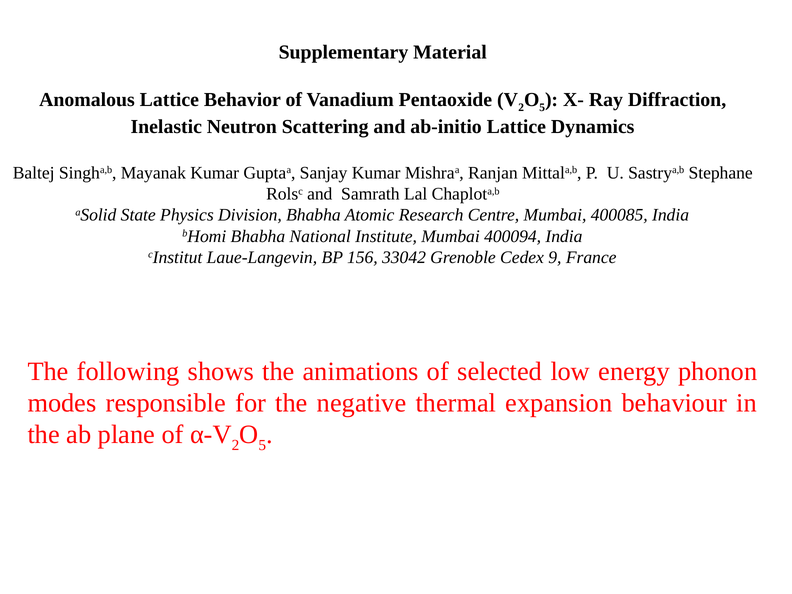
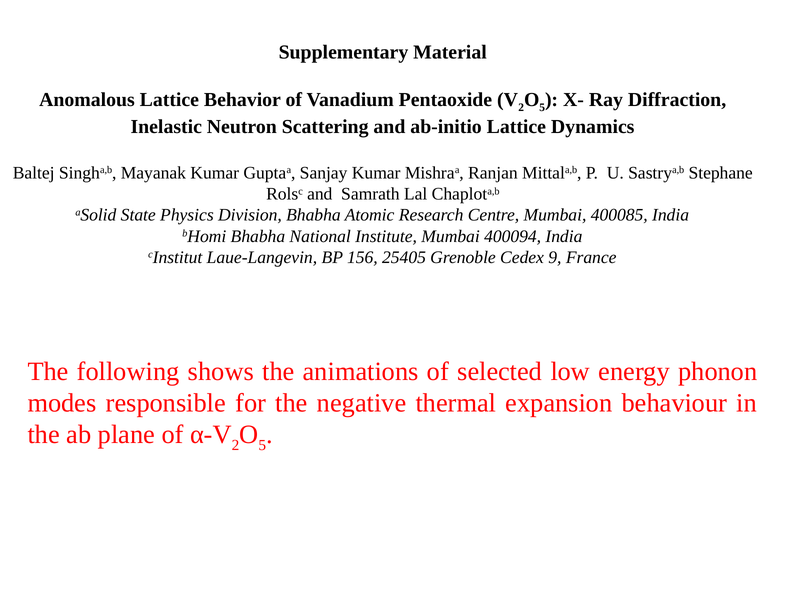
33042: 33042 -> 25405 (404, 257)
